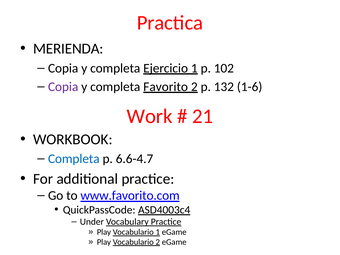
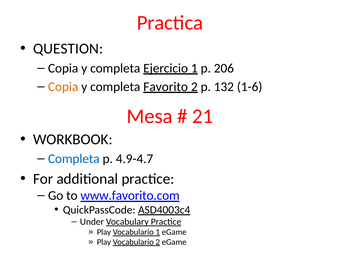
MERIENDA: MERIENDA -> QUESTION (68, 49)
102: 102 -> 206 (224, 68)
Copia colour: purple -> orange (63, 87)
Work: Work -> Mesa (150, 116)
6.6-4.7: 6.6-4.7 -> 4.9-4.7 (135, 159)
